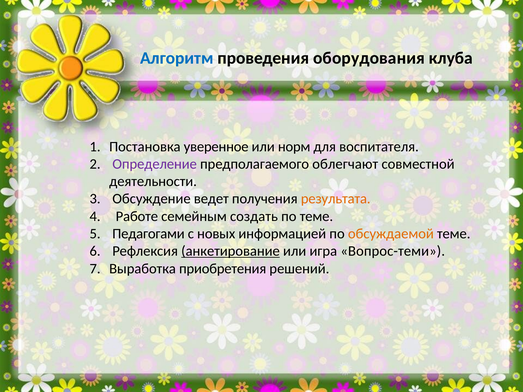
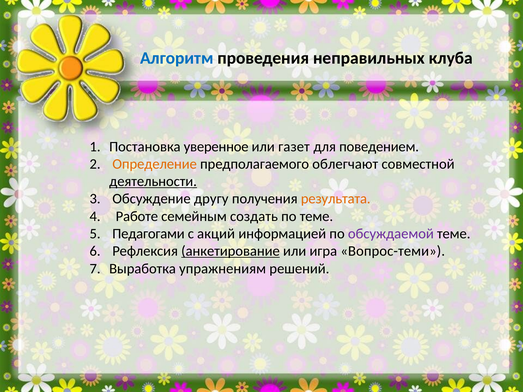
оборудования: оборудования -> неправильных (369, 58)
норм: норм -> газет (294, 147)
воспитателя: воспитателя -> поведением (379, 147)
Определение colour: purple -> orange (155, 164)
деятельности underline: none -> present (153, 182)
ведет: ведет -> другу (211, 199)
новых: новых -> акций (216, 234)
обсуждаемой colour: orange -> purple (391, 234)
приобретения: приобретения -> упражнениям (223, 269)
